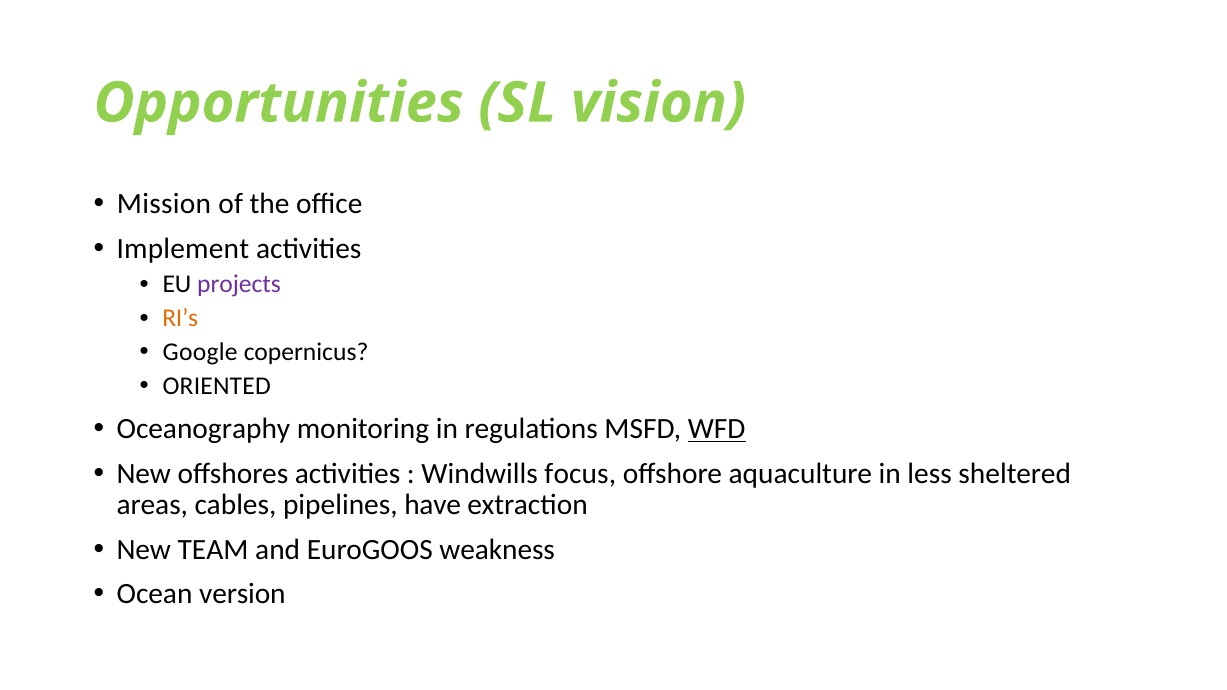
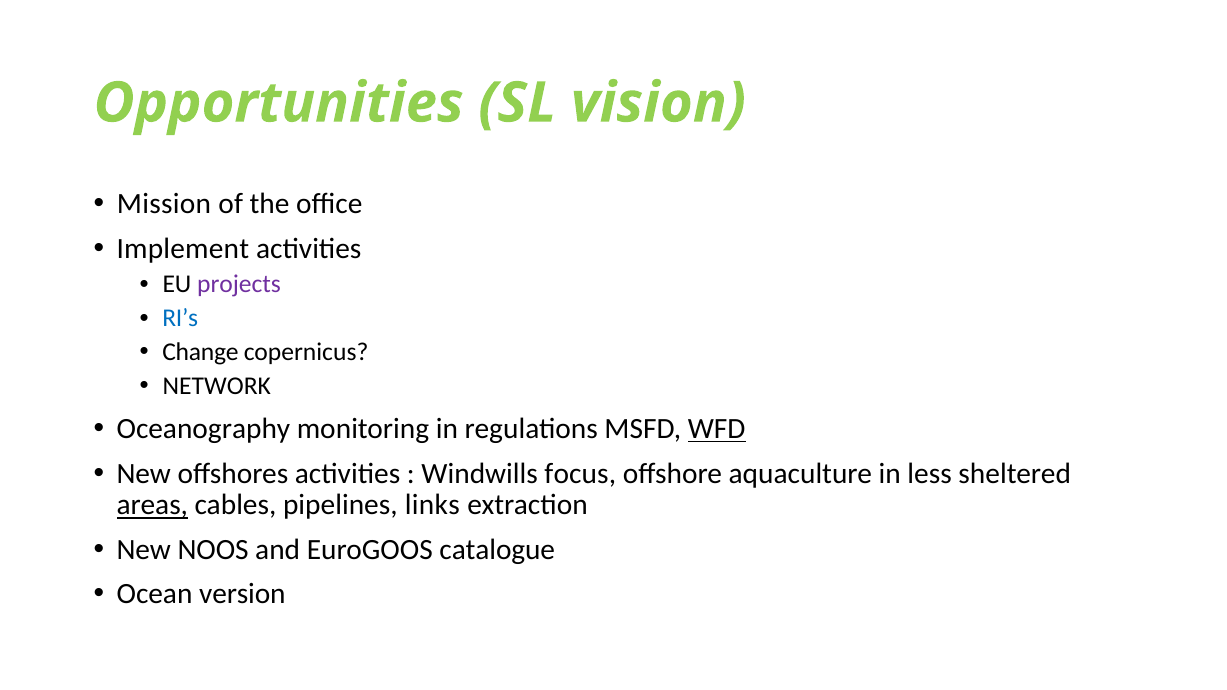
RI’s colour: orange -> blue (180, 319)
Google: Google -> Change (200, 353)
ORIENTED: ORIENTED -> NETWORK (217, 387)
areas underline: none -> present (152, 505)
have: have -> links (432, 505)
TEAM: TEAM -> NOOS (213, 550)
weakness: weakness -> catalogue (497, 550)
